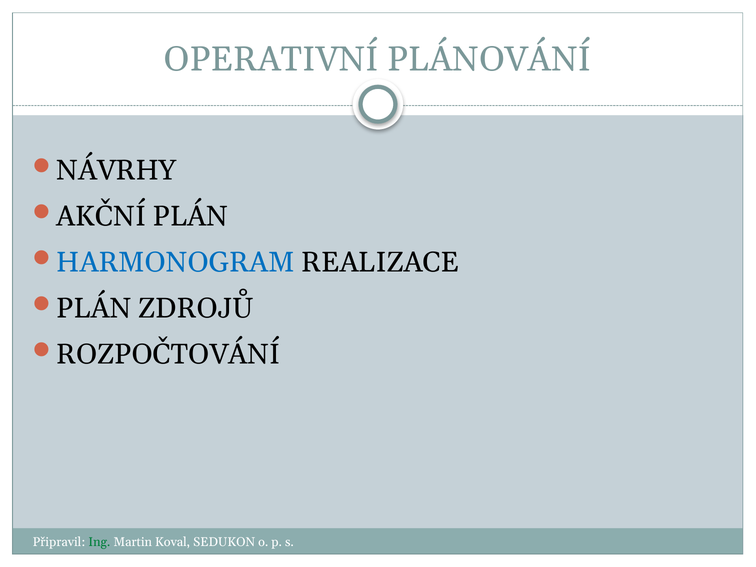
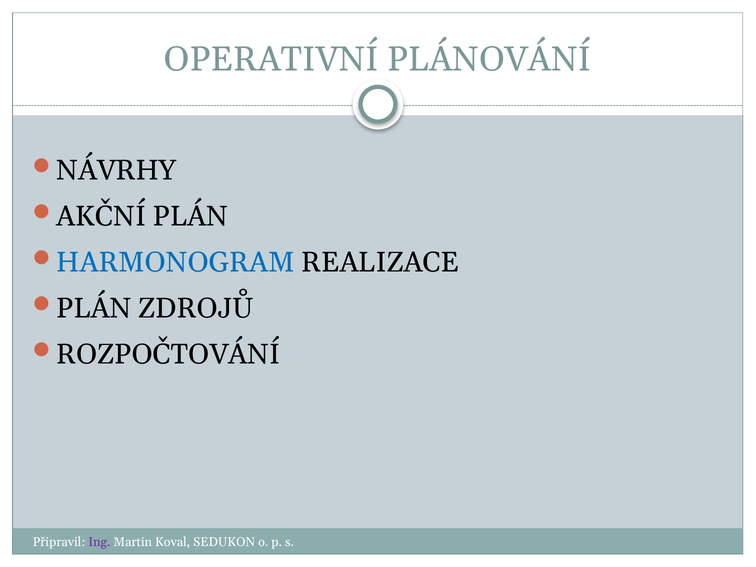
Ing colour: green -> purple (99, 542)
